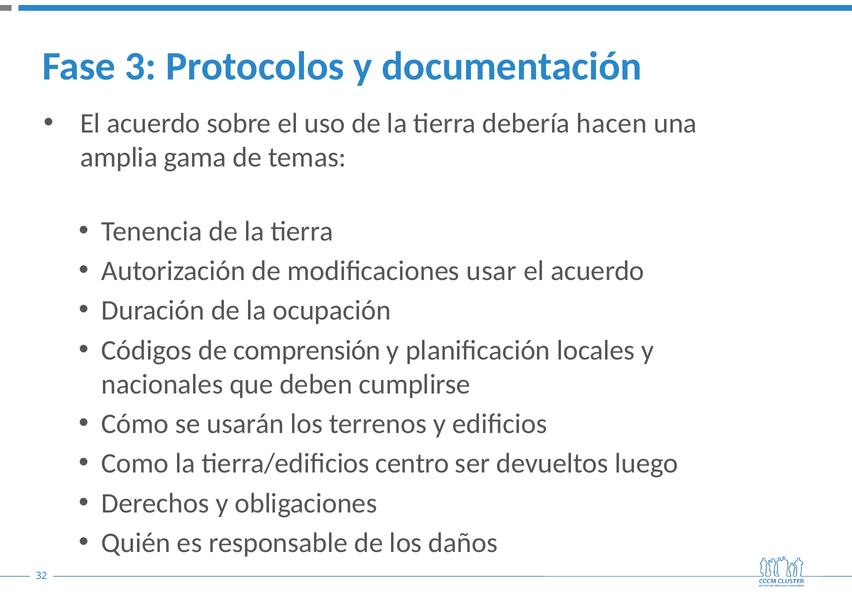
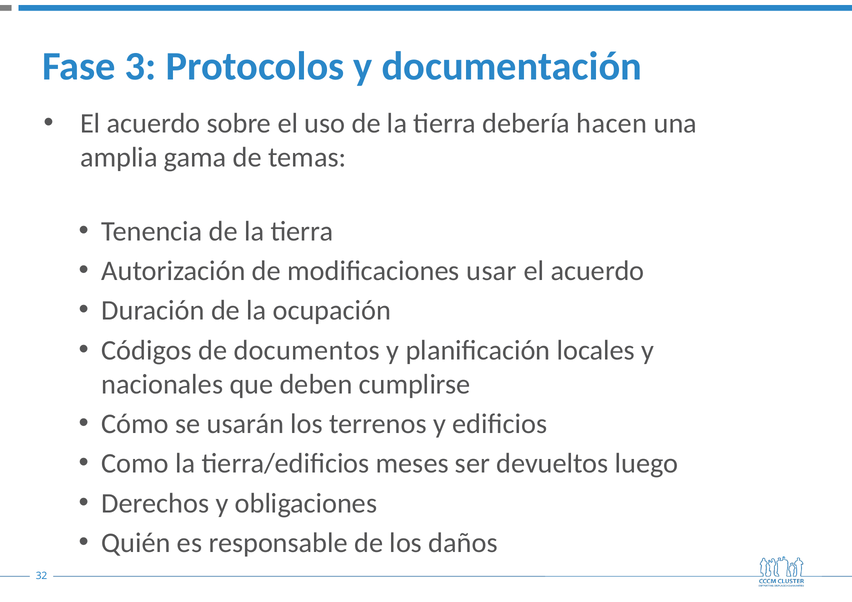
comprensión: comprensión -> documentos (307, 350)
centro: centro -> meses (412, 464)
